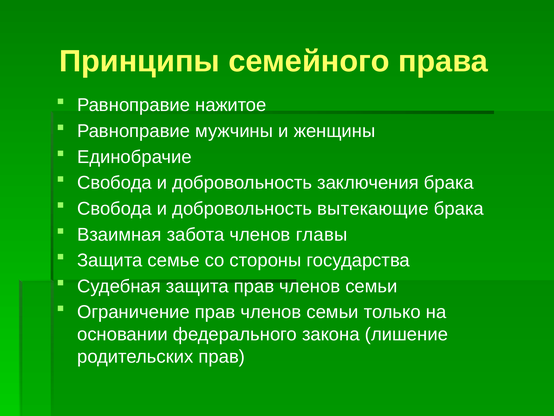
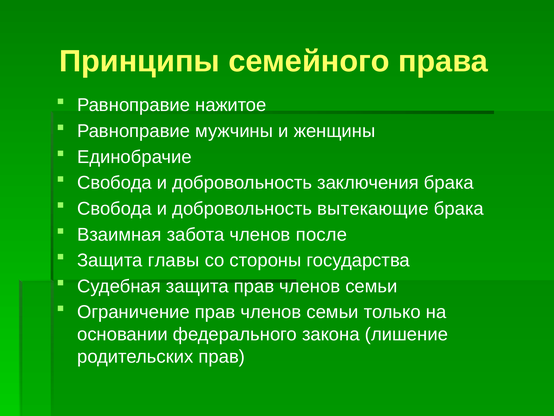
главы: главы -> после (322, 234)
семье: семье -> главы (174, 260)
